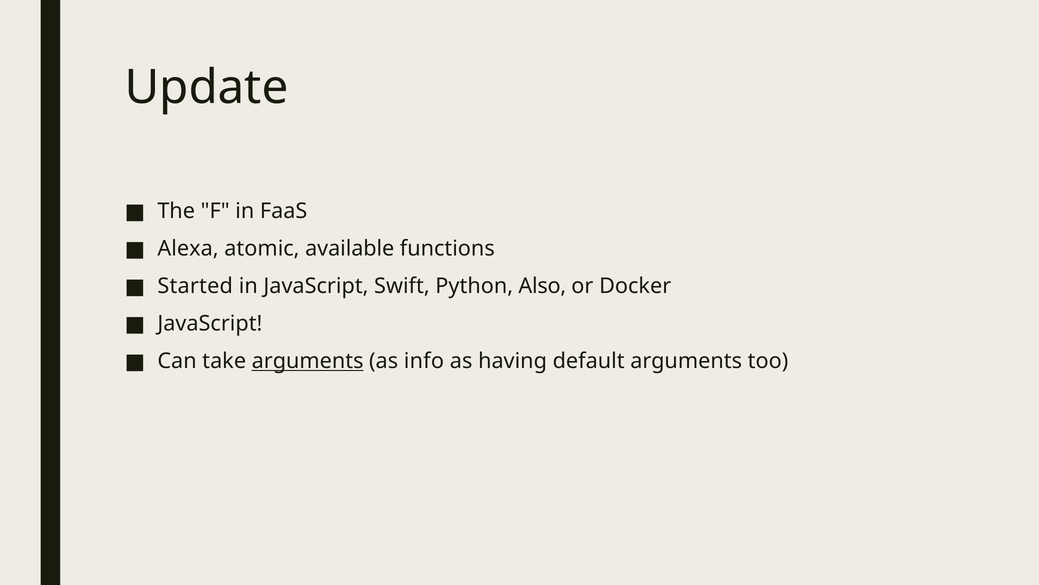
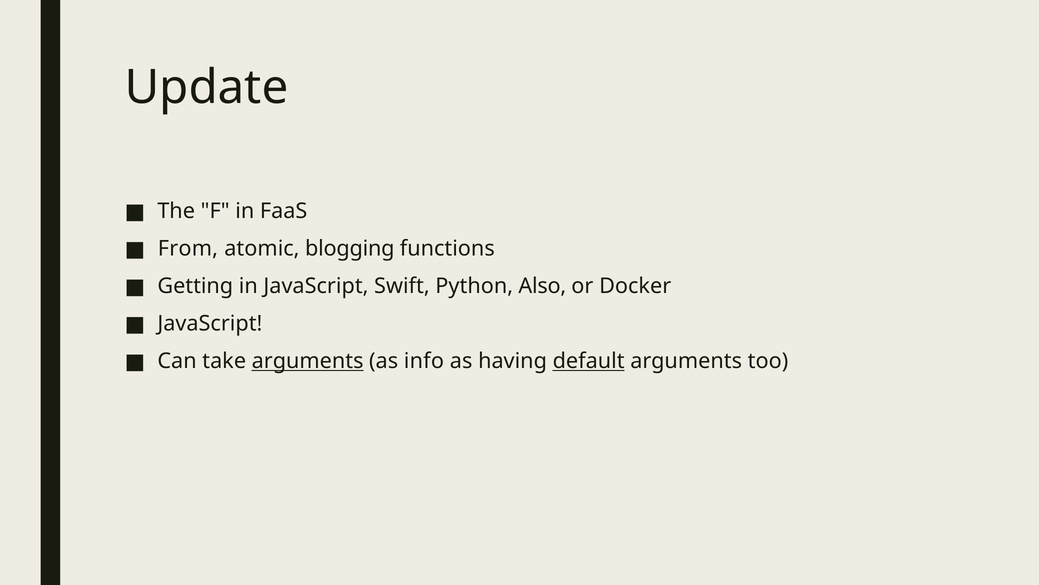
Alexa: Alexa -> From (188, 249)
available: available -> blogging (350, 249)
Started: Started -> Getting (195, 286)
default underline: none -> present (589, 361)
